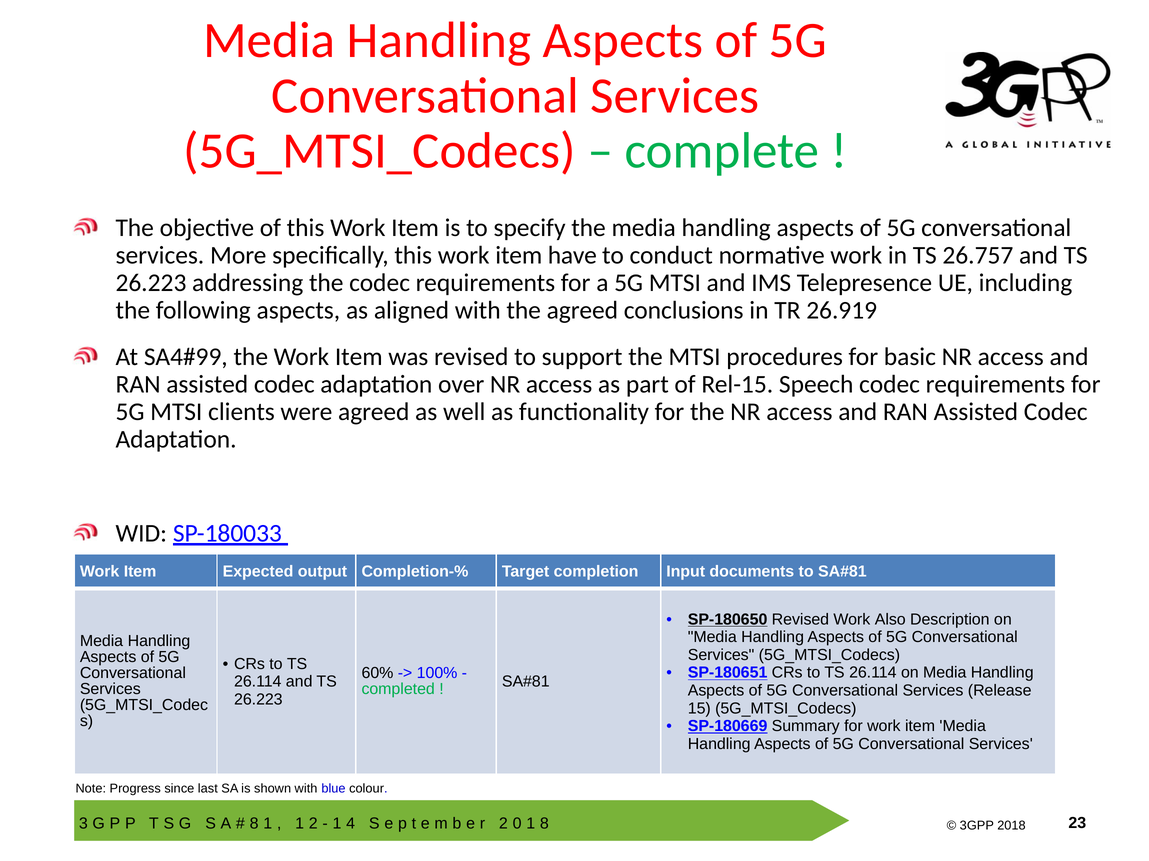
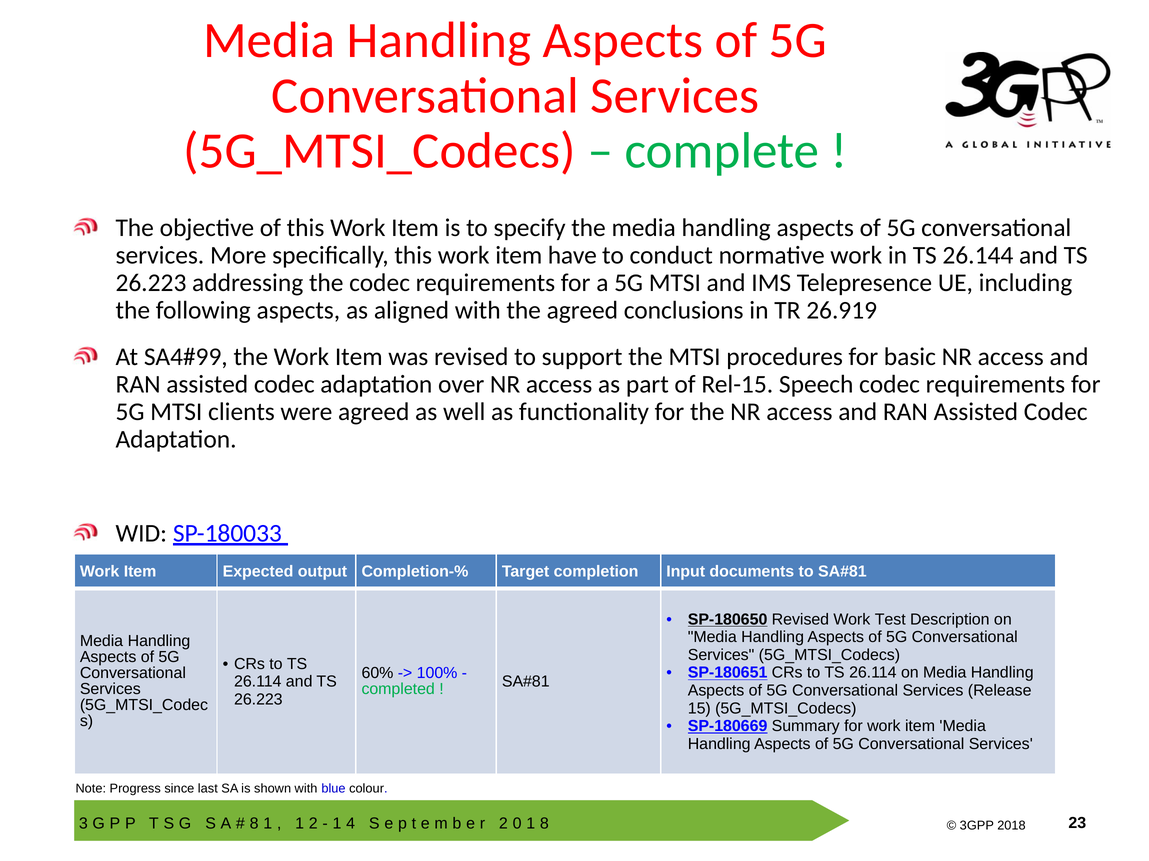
26.757: 26.757 -> 26.144 (978, 255)
Also: Also -> Test (890, 620)
